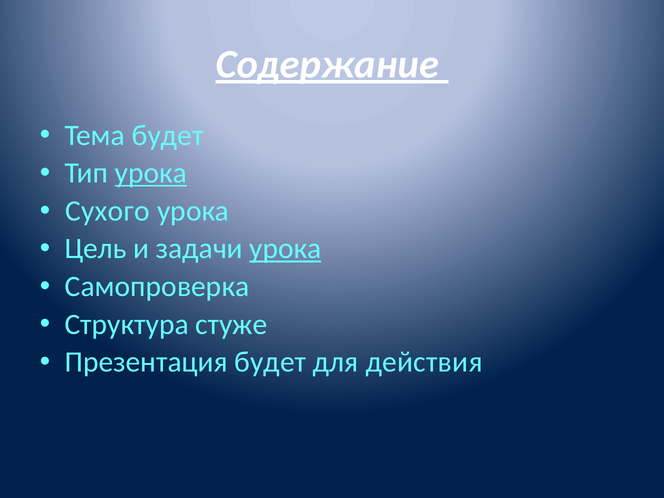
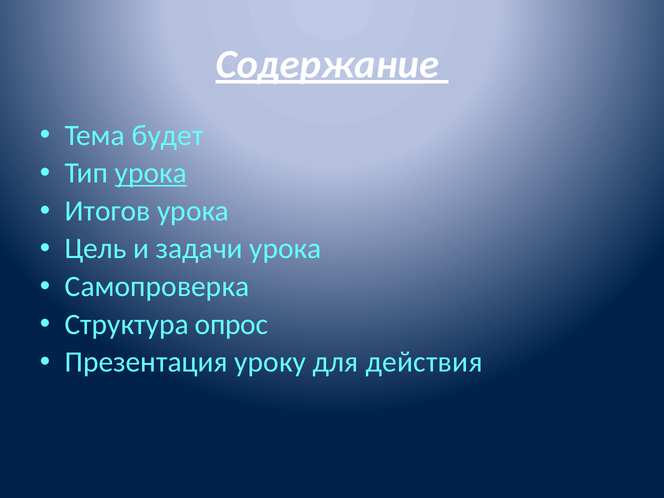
Сухого: Сухого -> Итогов (108, 211)
урока underline: present -> none (285, 249)
стуже: стуже -> опрос (231, 324)
Презентация будет: будет -> уроку (270, 362)
